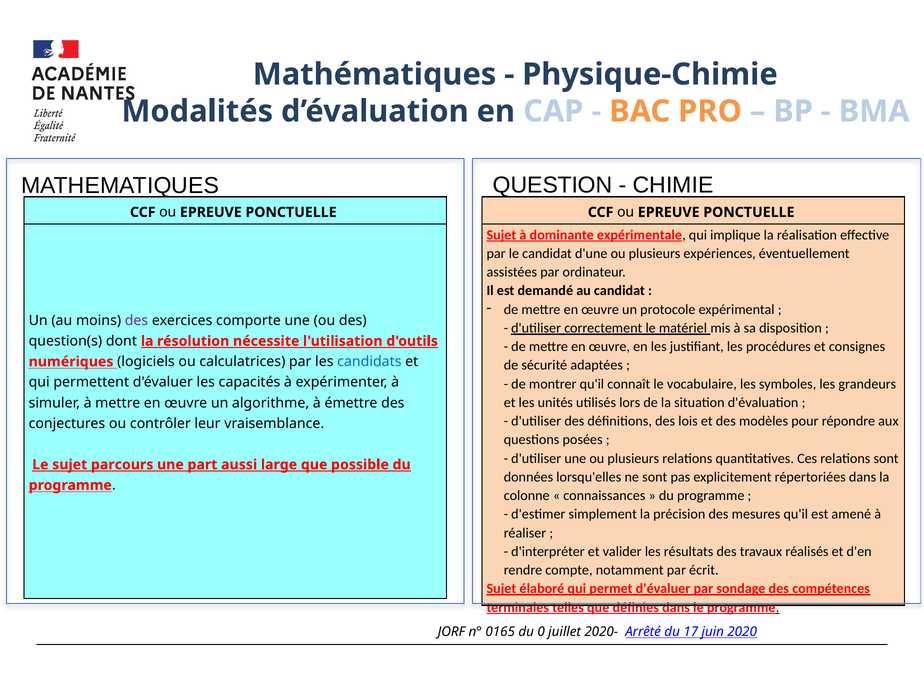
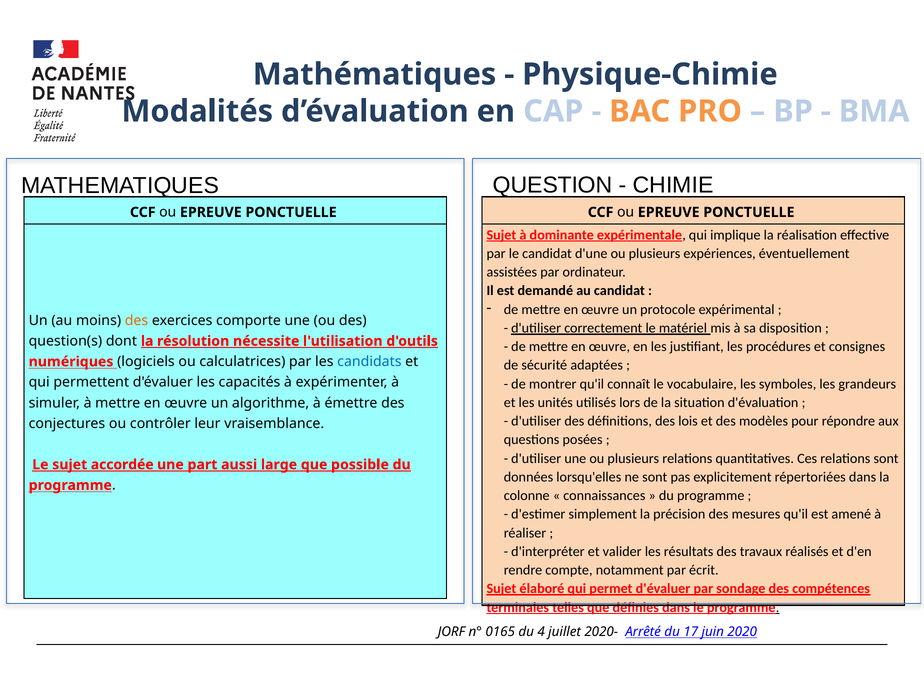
des colour: purple -> orange (137, 321)
parcours: parcours -> accordée (122, 465)
0: 0 -> 4 (541, 632)
